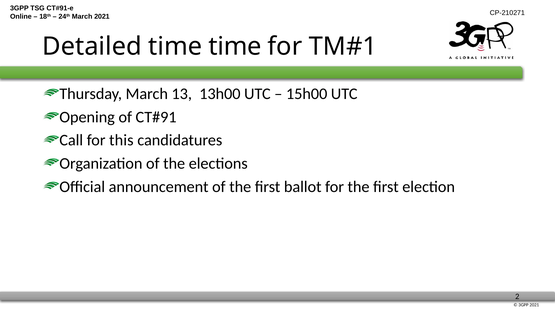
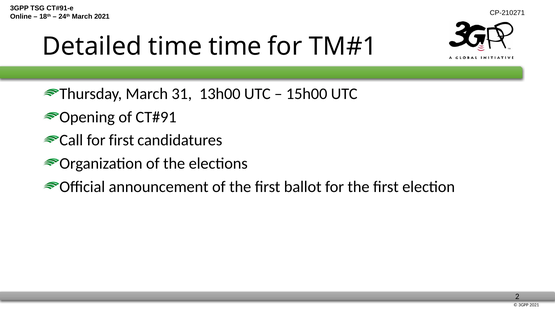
13: 13 -> 31 (182, 94)
for this: this -> first (122, 140)
